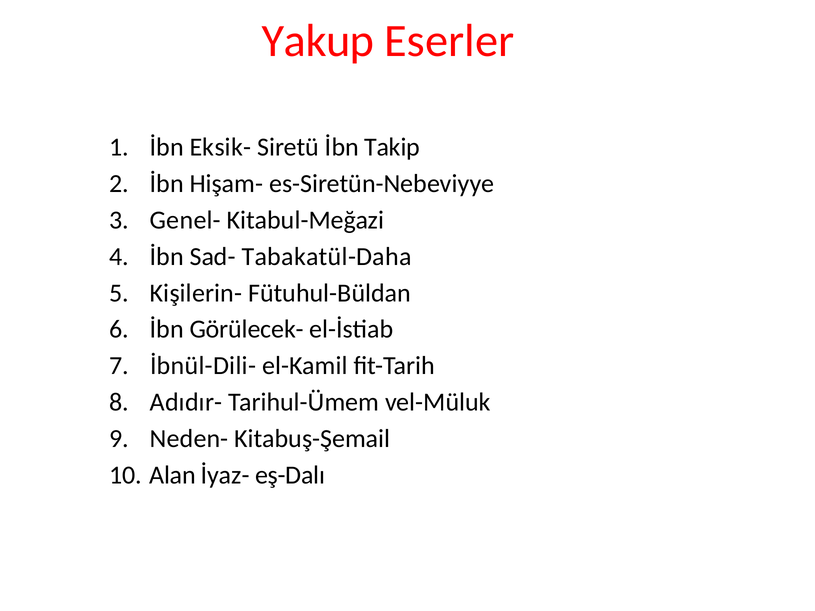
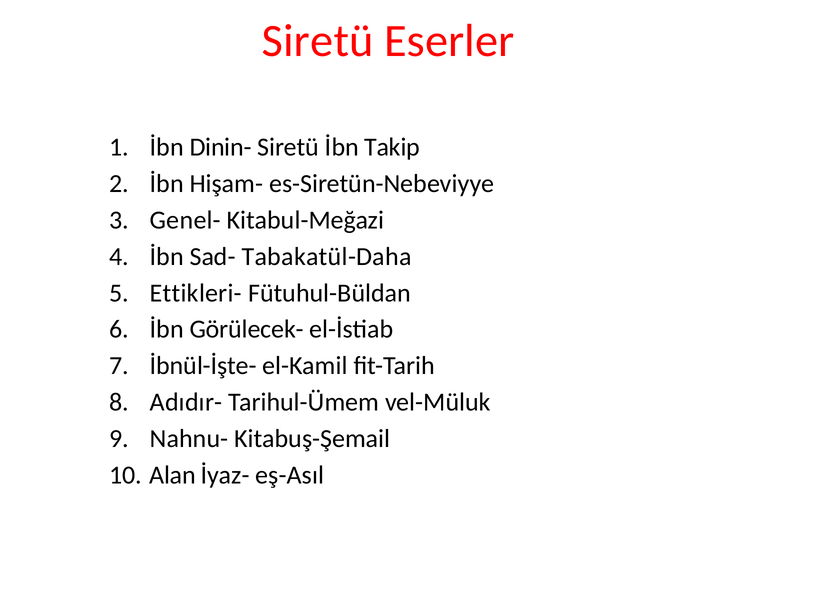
Yakup: Yakup -> Siretü (318, 41)
Eksik-: Eksik- -> Dinin- (221, 147)
Kişilerin-: Kişilerin- -> Ettikleri- (196, 293)
İbnül-Dili-: İbnül-Dili- -> İbnül-İşte- (203, 366)
Neden-: Neden- -> Nahnu- (189, 439)
eş-Dalı: eş-Dalı -> eş-Asıl (290, 475)
